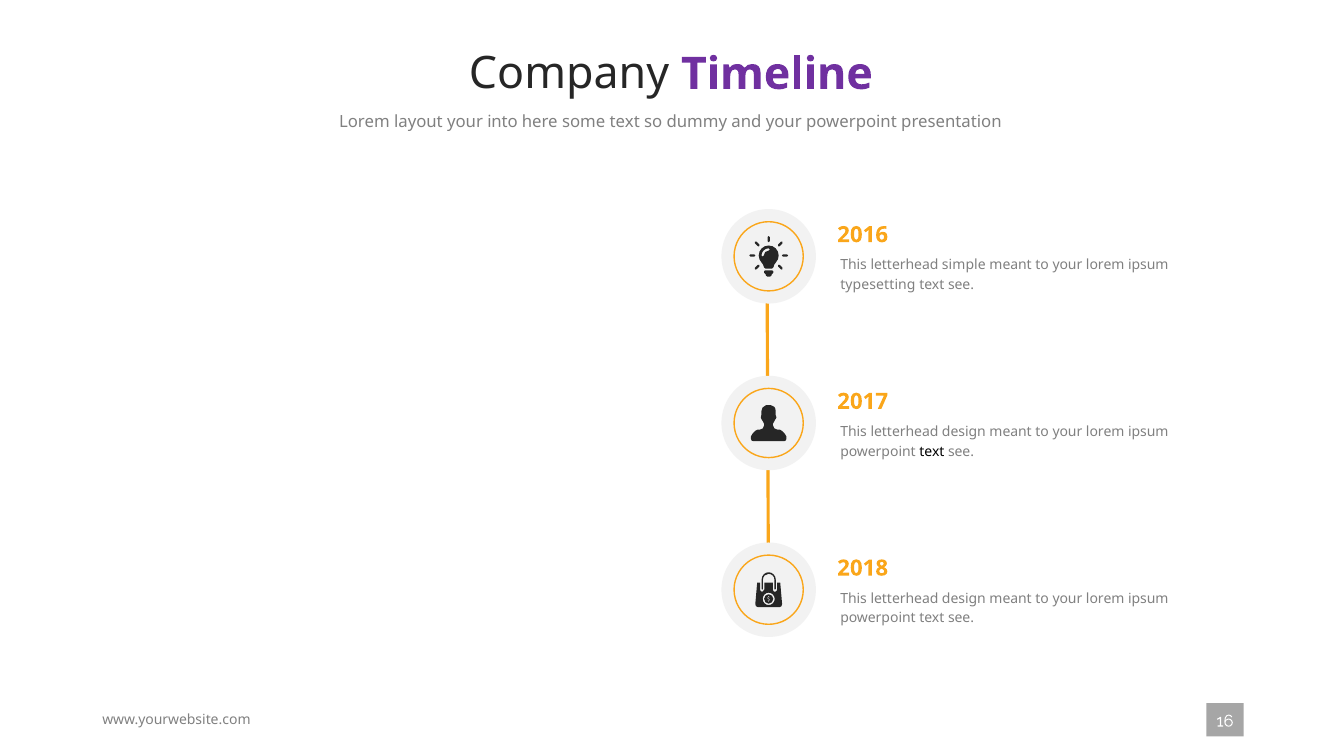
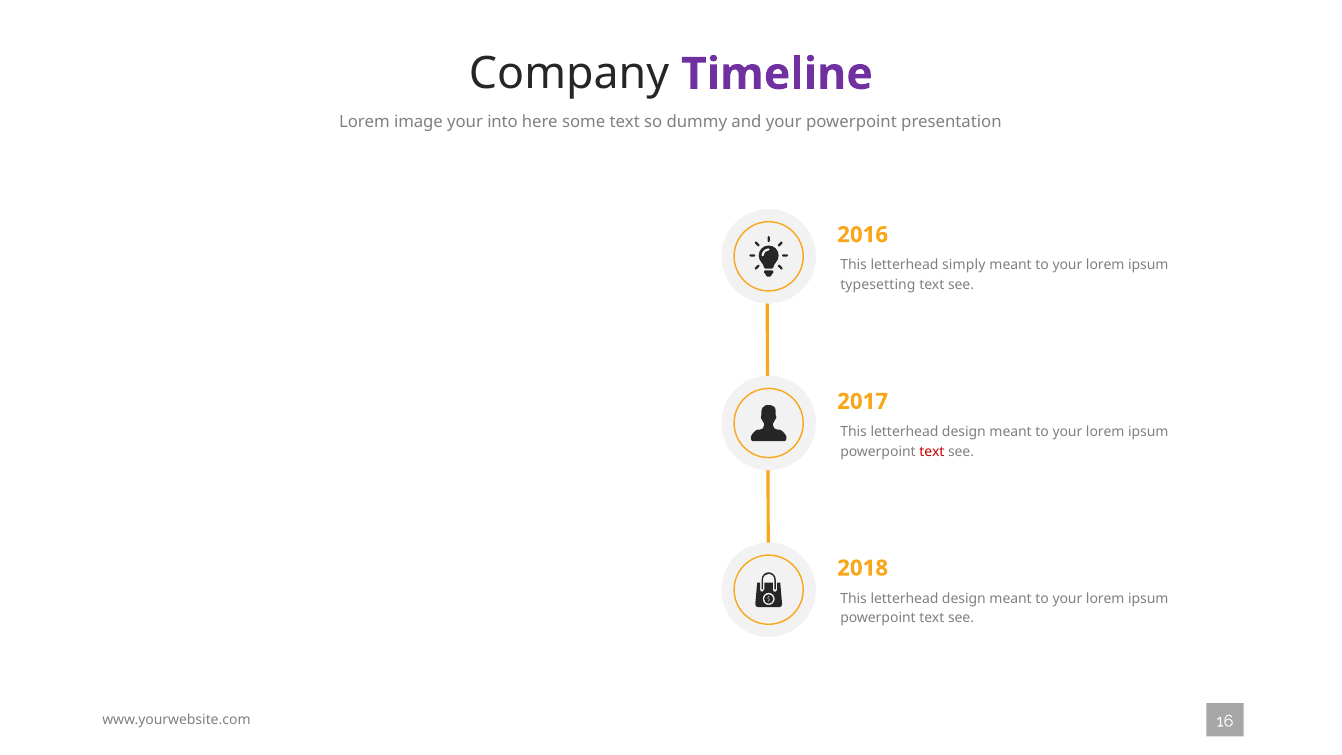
layout: layout -> image (418, 122)
simple: simple -> simply (964, 265)
text colour: black -> red (932, 451)
